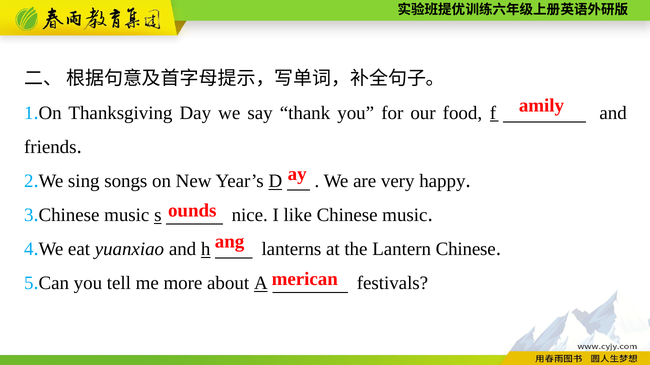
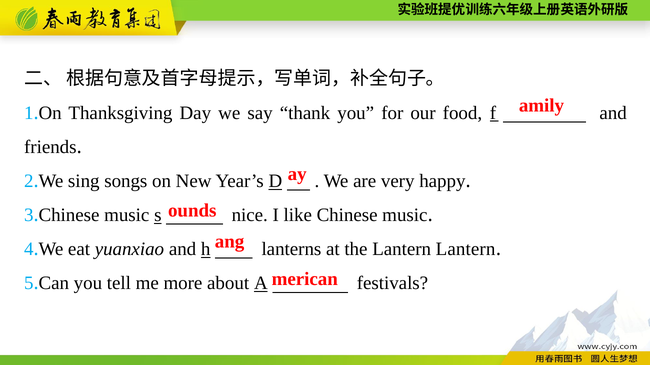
Lantern Chinese: Chinese -> Lantern (466, 250)
